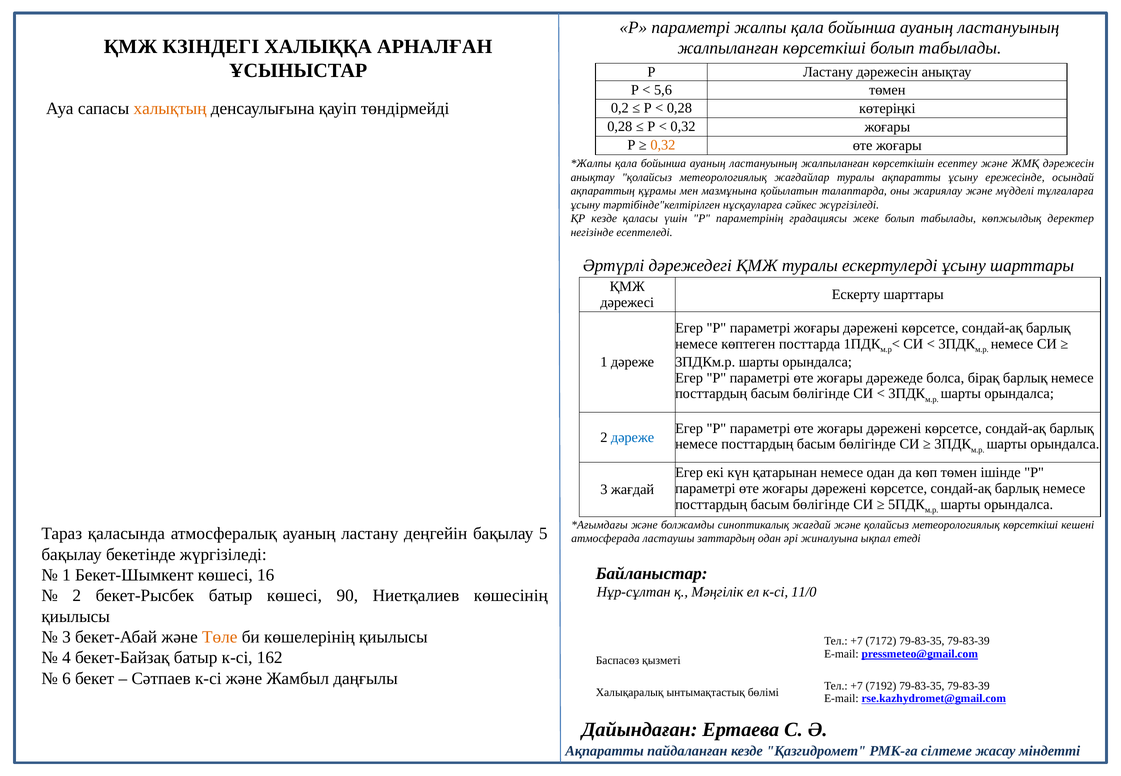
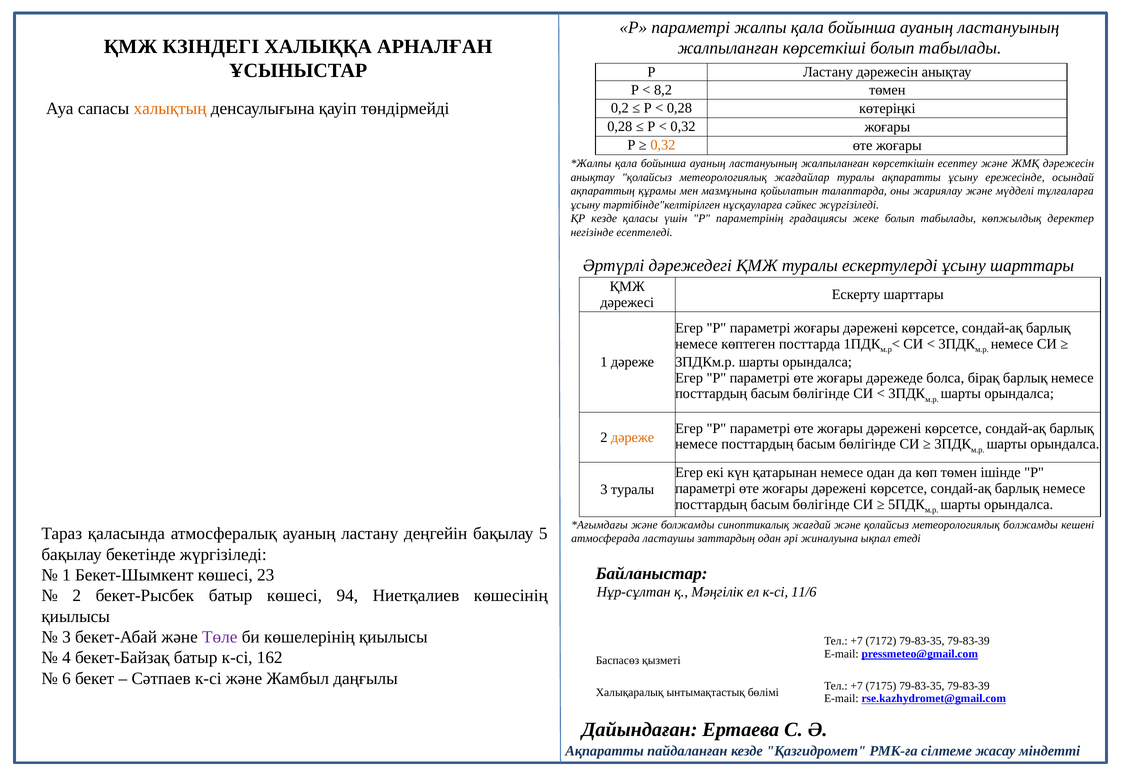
5,6: 5,6 -> 8,2 (663, 90)
дәреже colour: blue -> orange (633, 437)
3 жағдай: жағдай -> туралы (633, 490)
метеорологиялық көрсеткіші: көрсеткіші -> болжамды (1030, 525)
16: 16 -> 23 (266, 575)
11/0: 11/0 -> 11/6 (804, 592)
90: 90 -> 94 (347, 596)
Төле colour: orange -> purple (220, 637)
7192: 7192 -> 7175 (881, 686)
